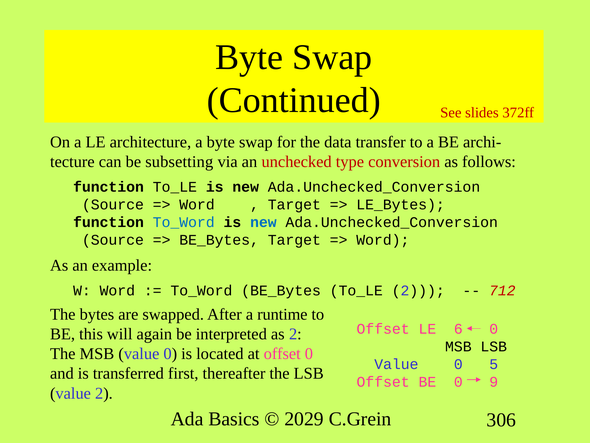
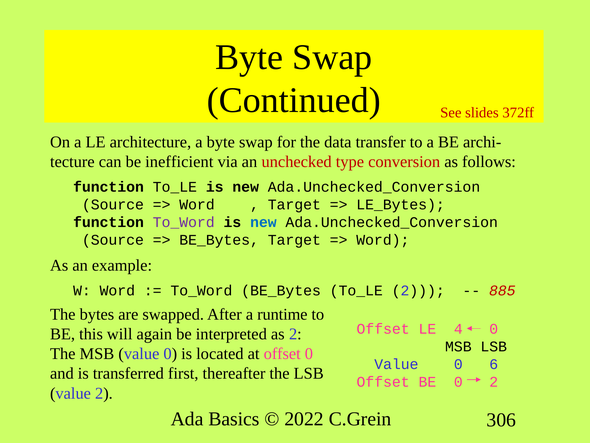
subsetting: subsetting -> inefficient (179, 162)
To_Word colour: blue -> purple (184, 222)
712: 712 -> 885 (502, 290)
6: 6 -> 4 (458, 328)
5: 5 -> 6 (494, 364)
0 9: 9 -> 2 (494, 382)
2029: 2029 -> 2022 (304, 419)
